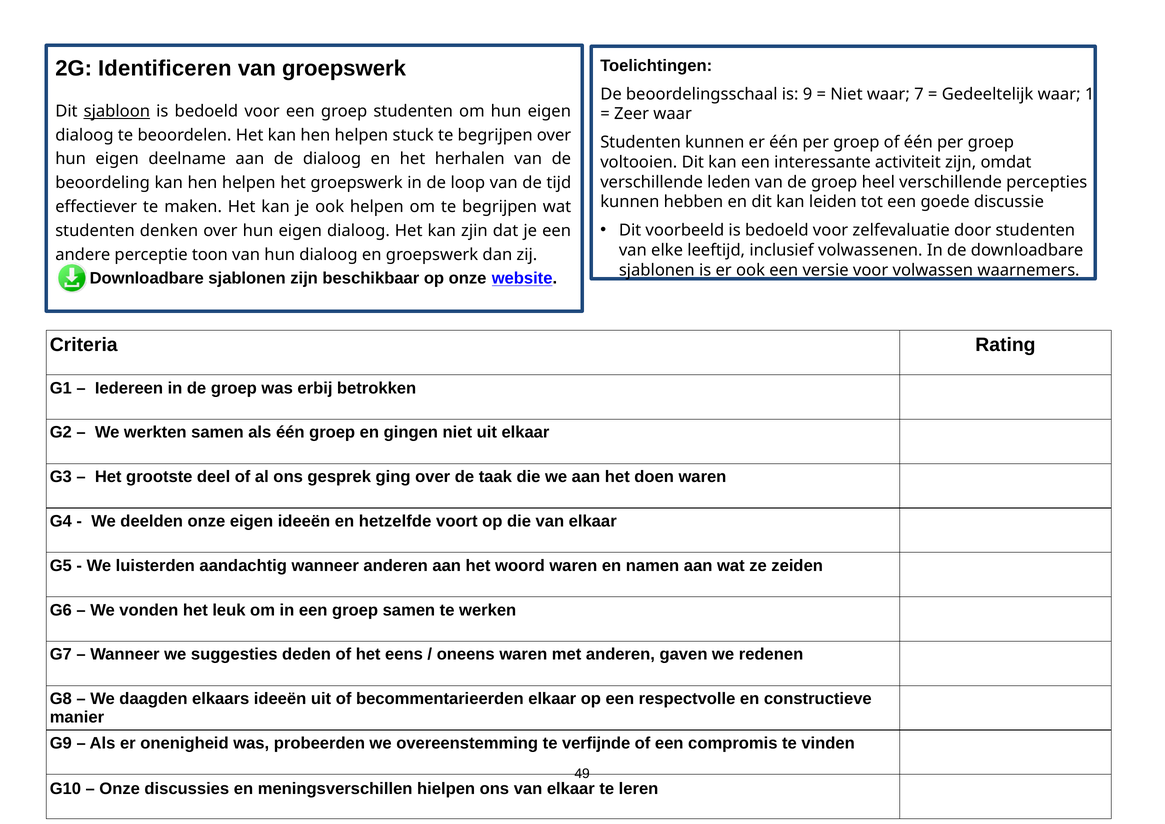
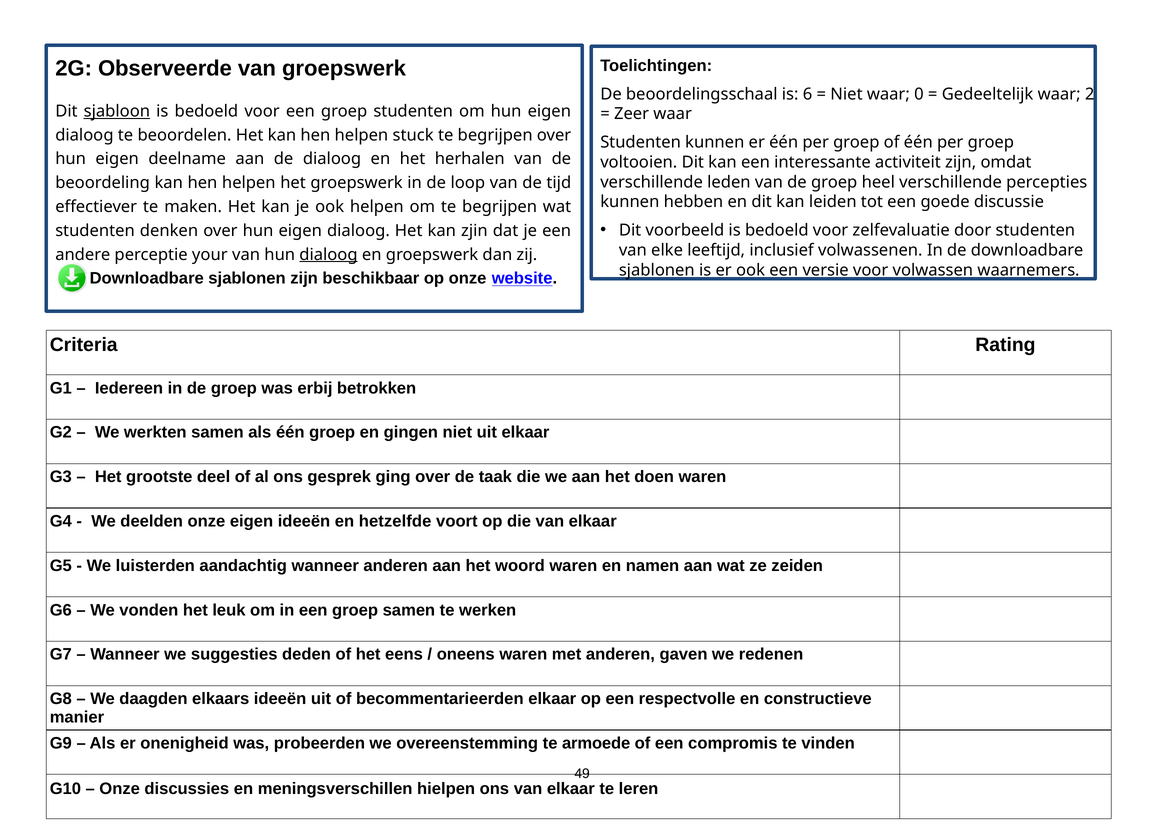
Identificeren: Identificeren -> Observeerde (165, 69)
9: 9 -> 6 (808, 94)
7: 7 -> 0 (919, 94)
1: 1 -> 2 (1090, 94)
toon: toon -> your (210, 255)
dialoog underline: none -> present (328, 255)
verfijnde: verfijnde -> armoede (596, 743)
